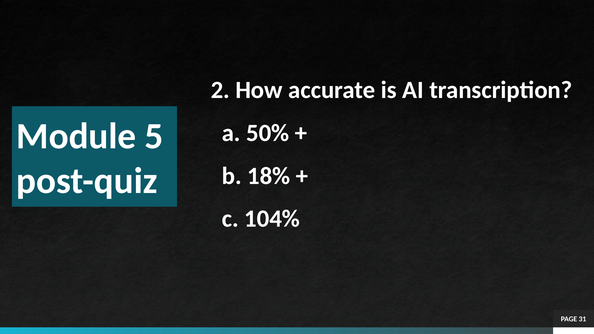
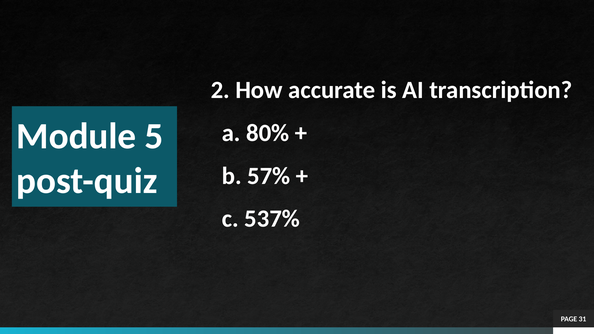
50%: 50% -> 80% (268, 133)
18%: 18% -> 57% (269, 176)
104%: 104% -> 537% (272, 219)
